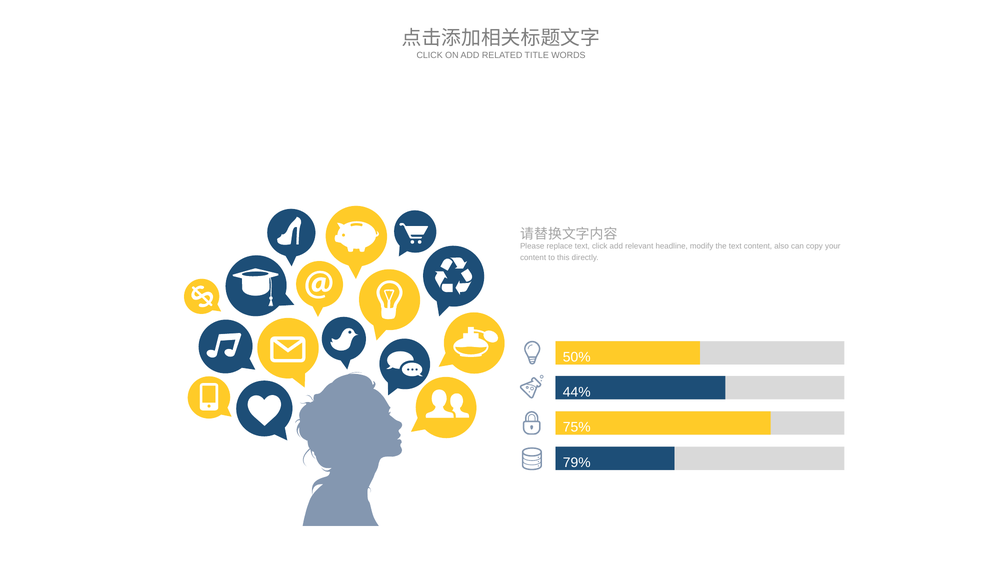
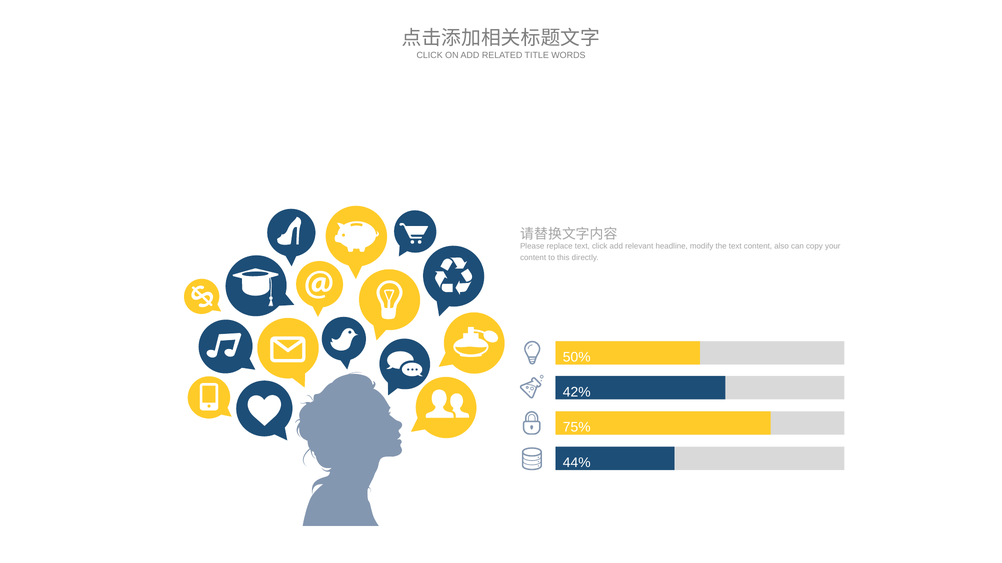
44%: 44% -> 42% (577, 392)
79%: 79% -> 44% (577, 463)
